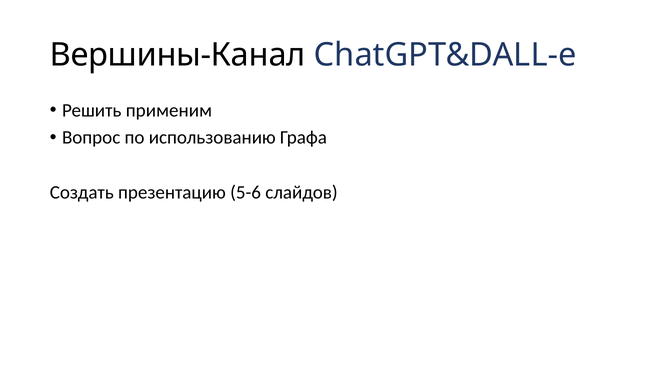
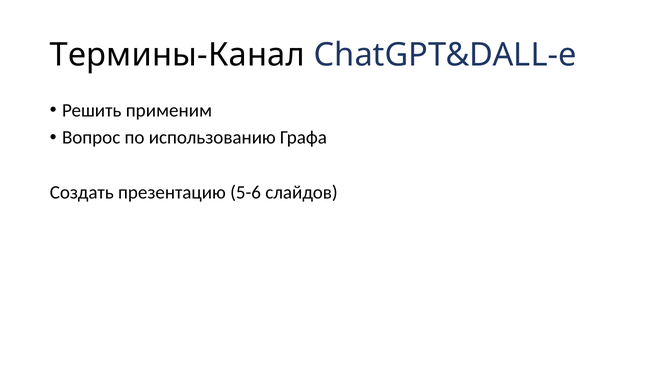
Вершины-Канал: Вершины-Канал -> Термины-Канал (177, 55)
